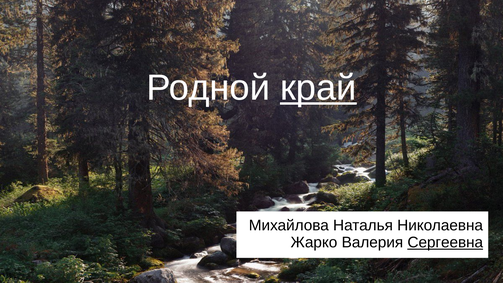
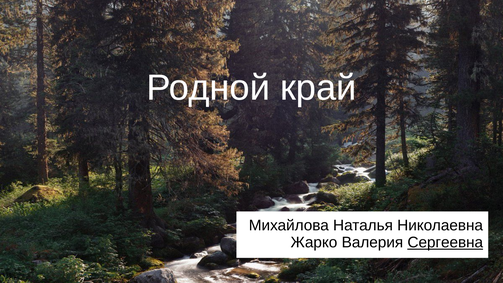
край underline: present -> none (318, 88)
